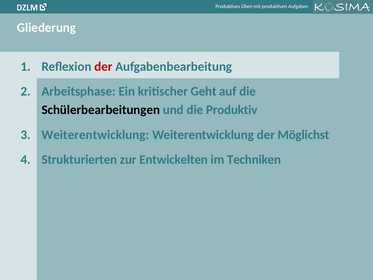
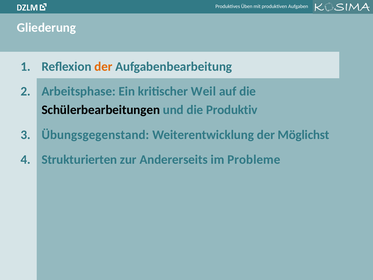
der colour: red -> orange (103, 66)
Geht: Geht -> Weil (203, 91)
Weiterentwicklung: Weiterentwicklung -> Übungsgegenstand (95, 135)
Entwickelten: Entwickelten -> Andererseits (174, 159)
Techniken: Techniken -> Probleme (254, 159)
